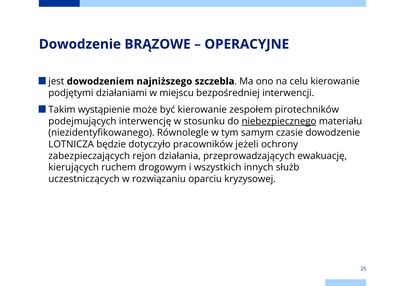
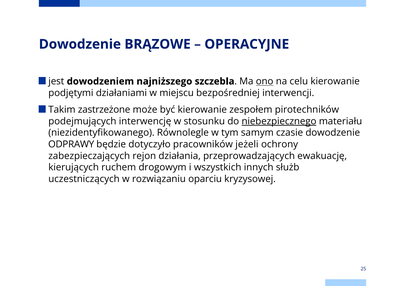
ono underline: none -> present (265, 81)
wystąpienie: wystąpienie -> zastrzeżone (104, 110)
LOTNICZA: LOTNICZA -> ODPRAWY (71, 145)
